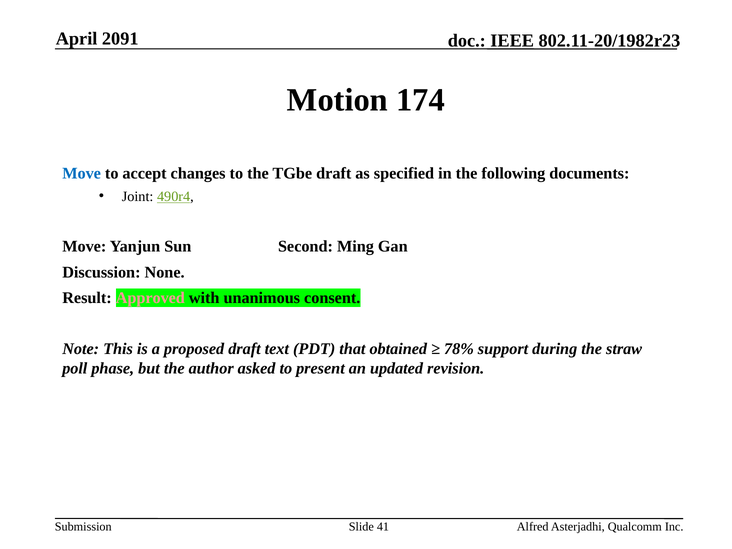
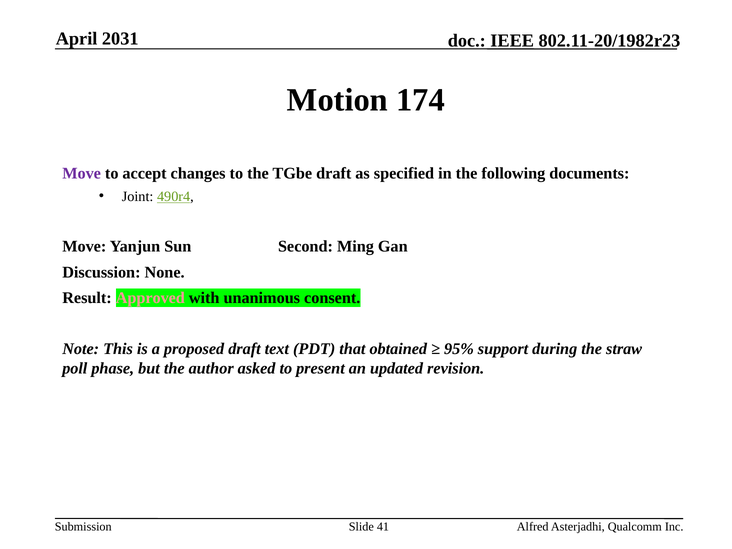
2091: 2091 -> 2031 (120, 39)
Move colour: blue -> purple (82, 173)
78%: 78% -> 95% (459, 349)
